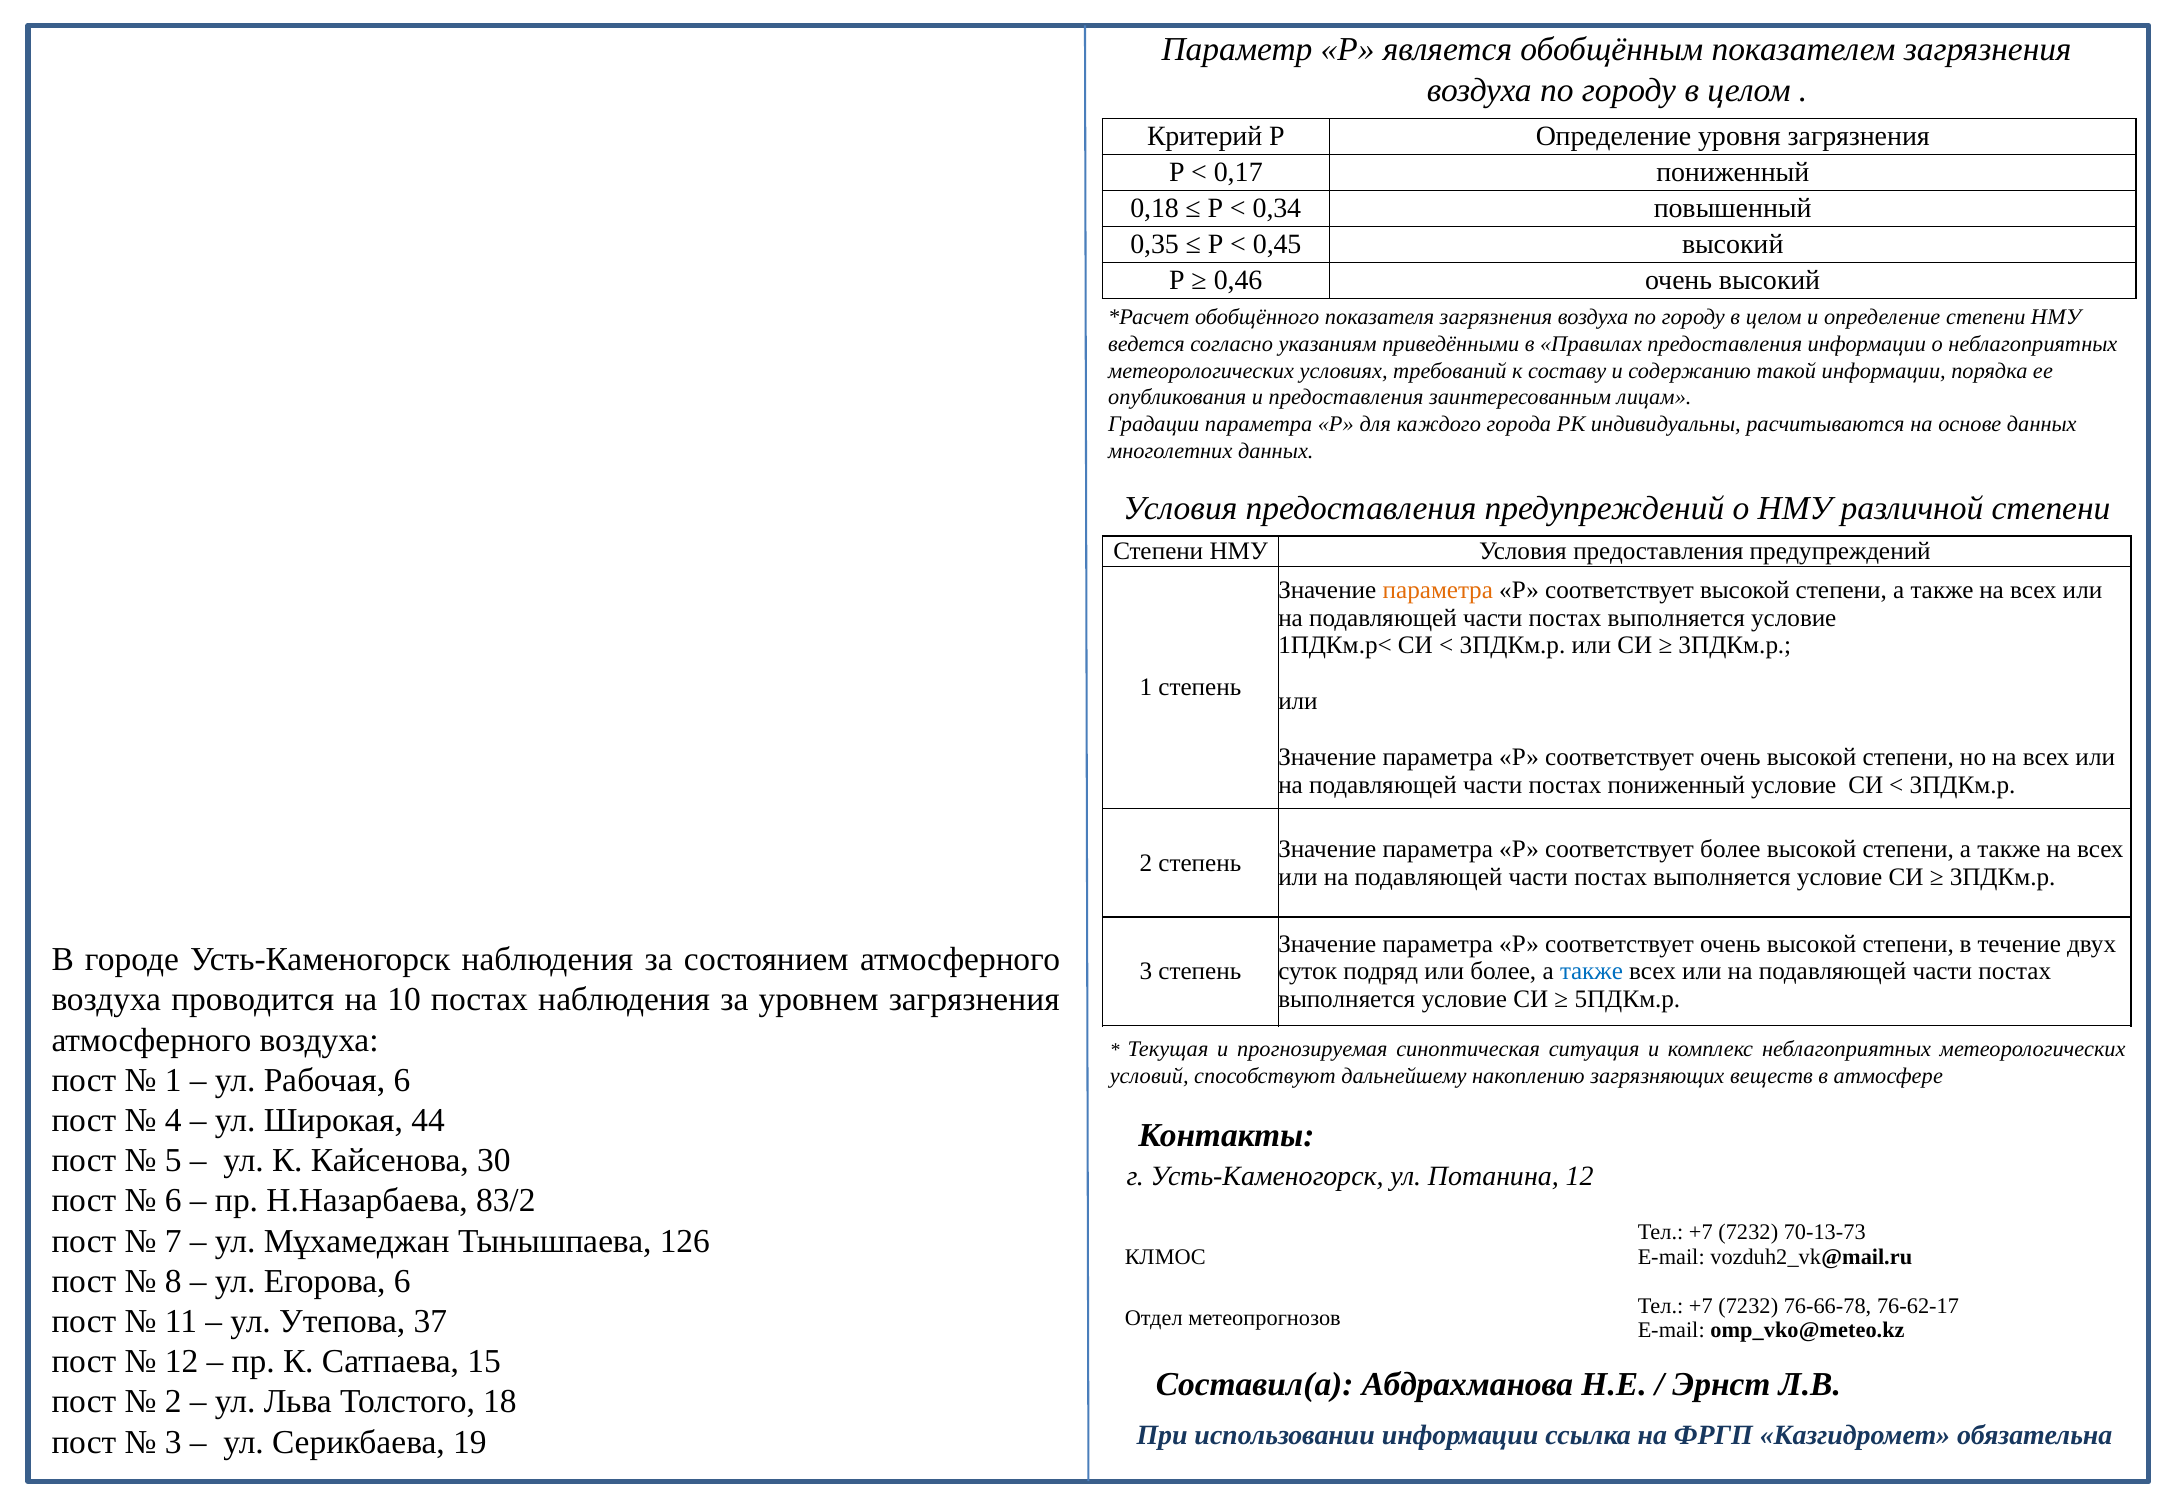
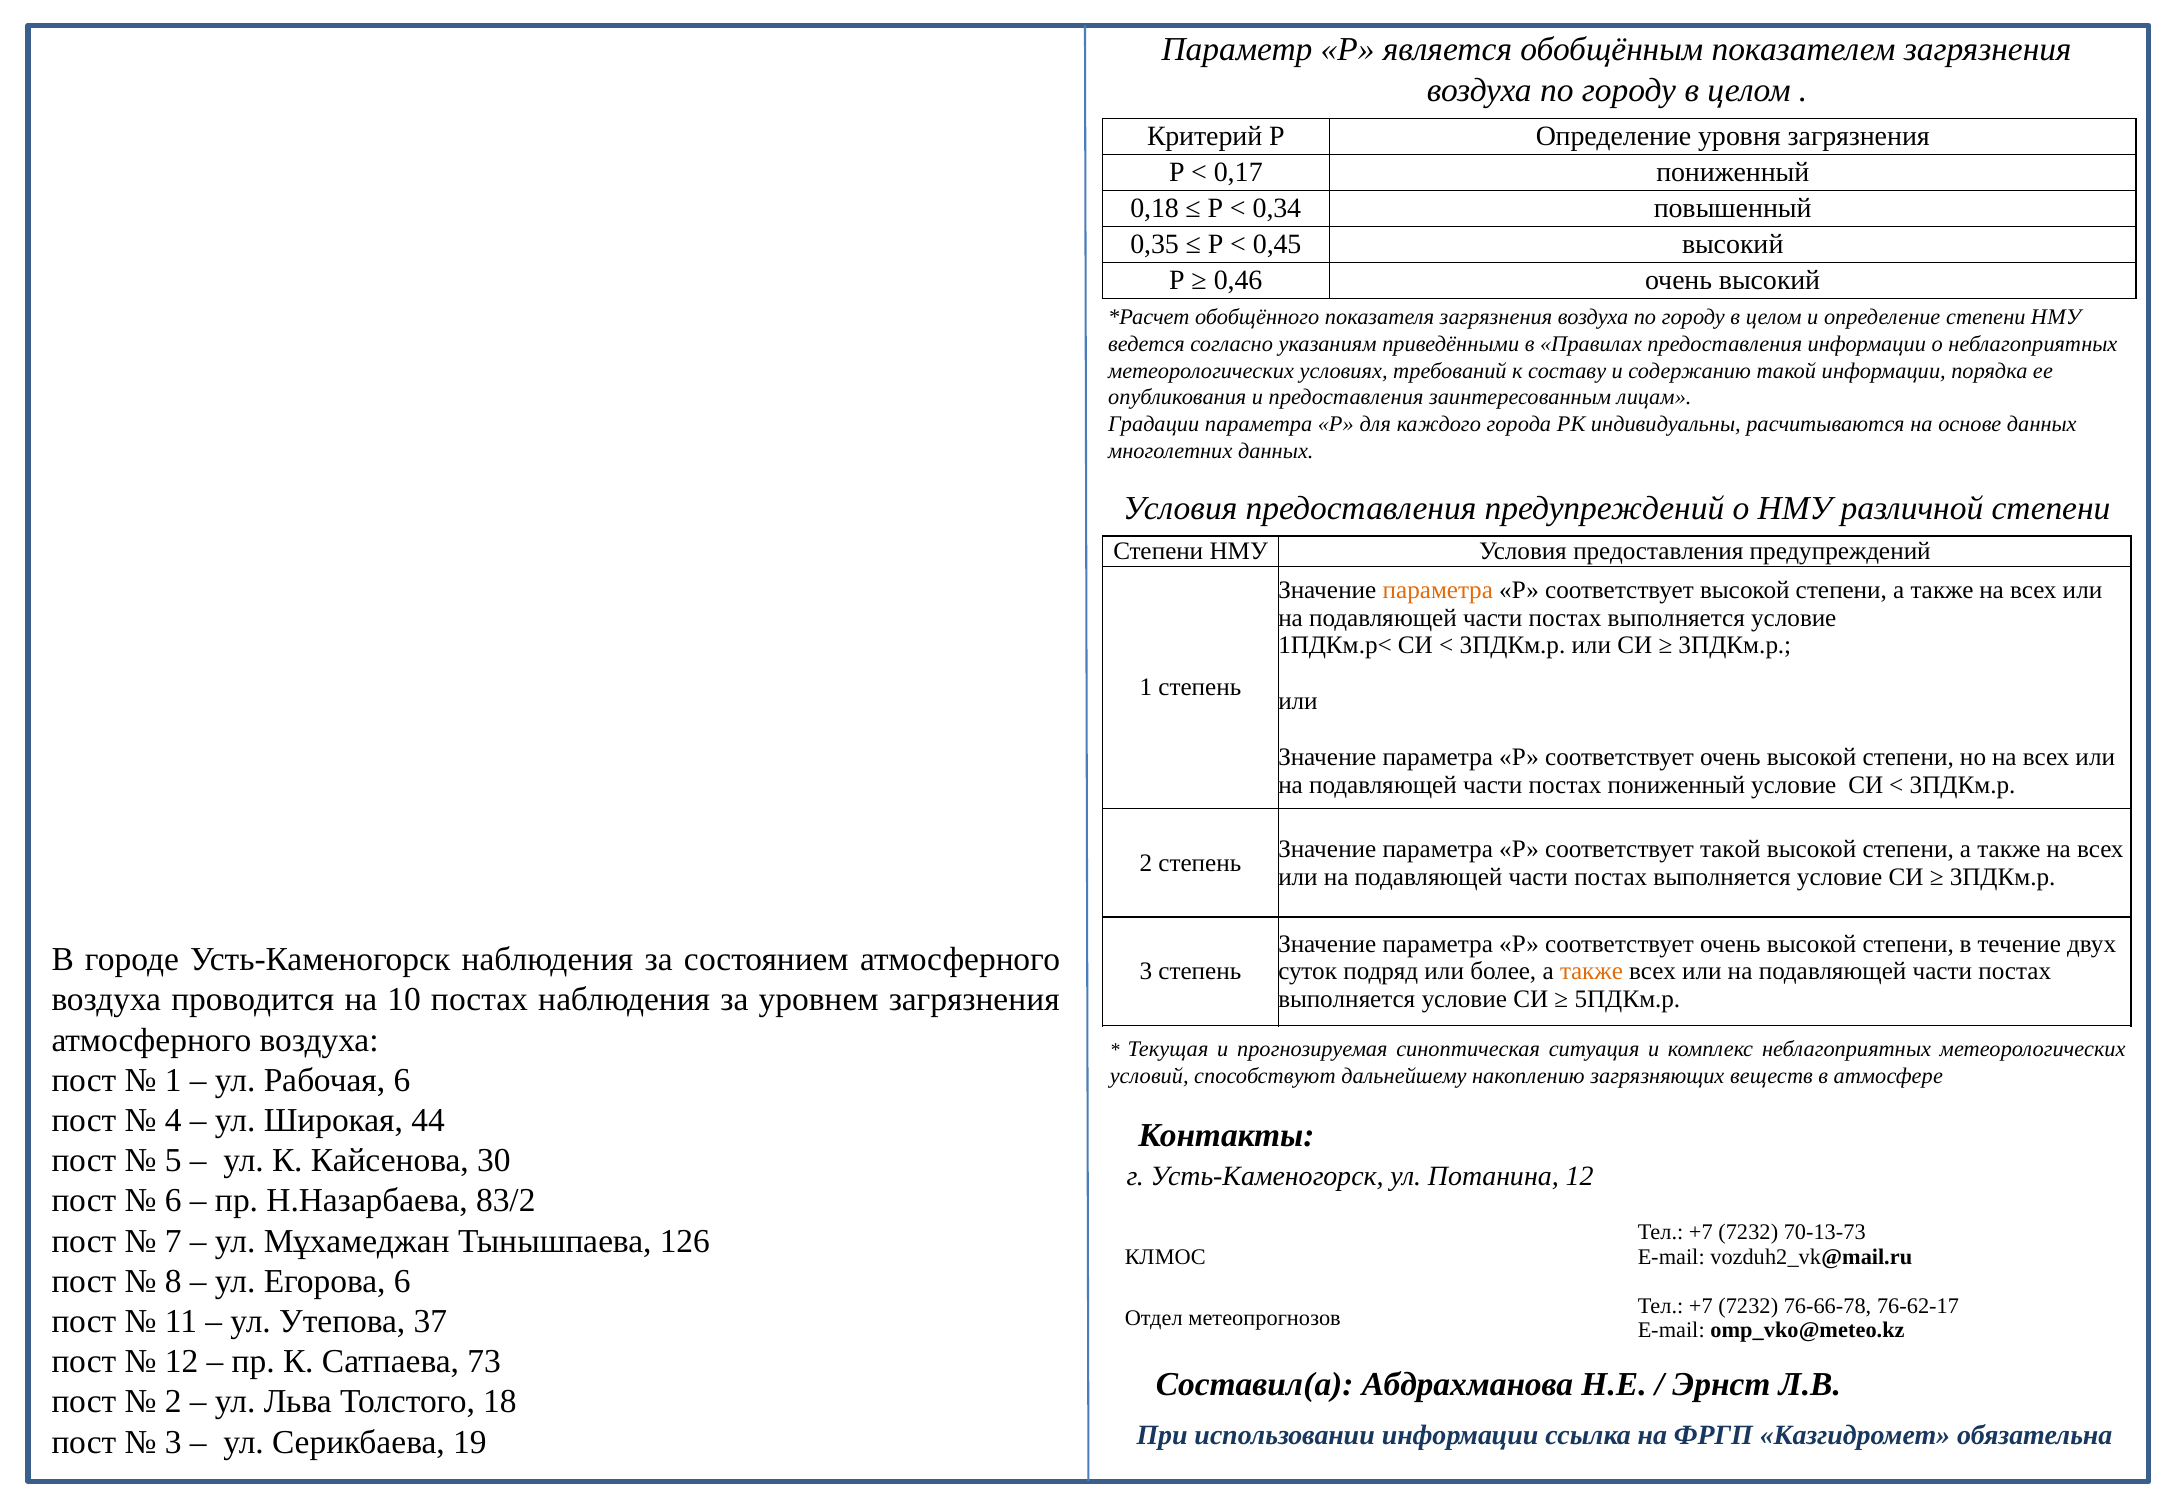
соответствует более: более -> такой (1730, 849)
также colour: blue -> orange (1592, 972)
15: 15 -> 73 (484, 1362)
